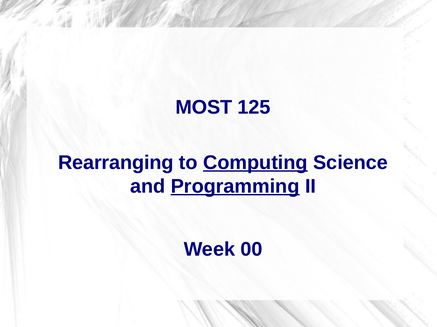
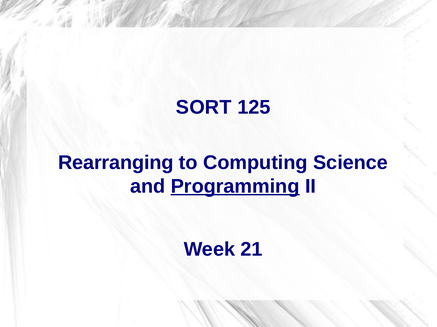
MOST: MOST -> SORT (204, 107)
Computing underline: present -> none (255, 163)
00: 00 -> 21 (252, 250)
